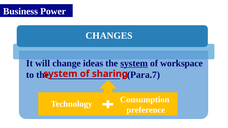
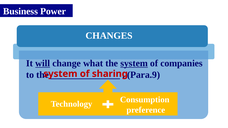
will underline: none -> present (43, 63)
ideas: ideas -> what (93, 63)
workspace: workspace -> companies (182, 63)
Para.7: Para.7 -> Para.9 (144, 75)
